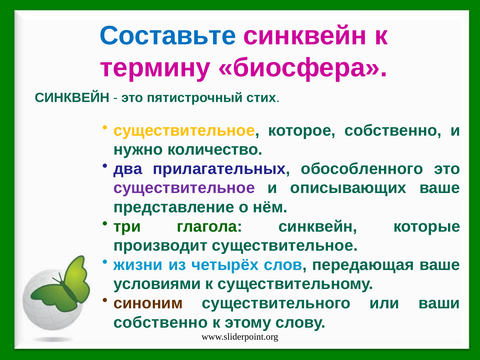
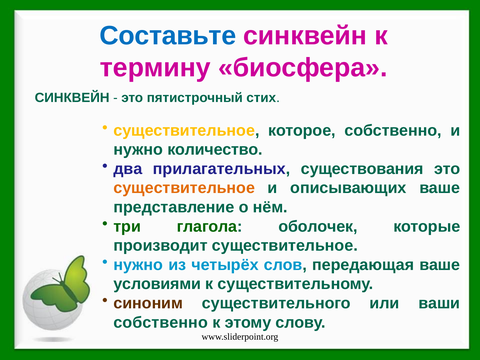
обособленного: обособленного -> существования (362, 169)
существительное colour: purple -> orange (184, 188)
глагола синквейн: синквейн -> оболочек (318, 226)
жизни: жизни -> нужно (138, 265)
